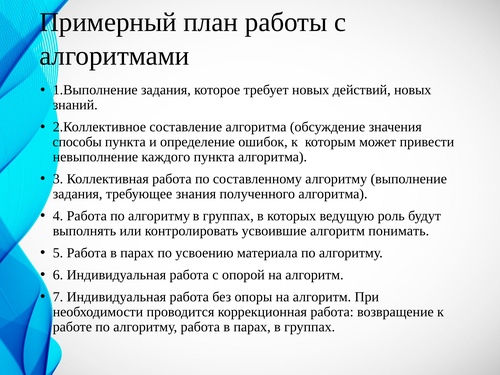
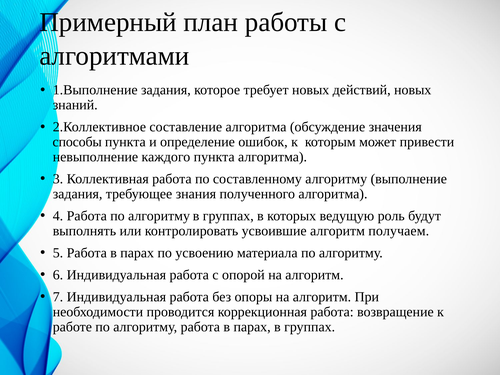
понимать: понимать -> получаем (399, 231)
